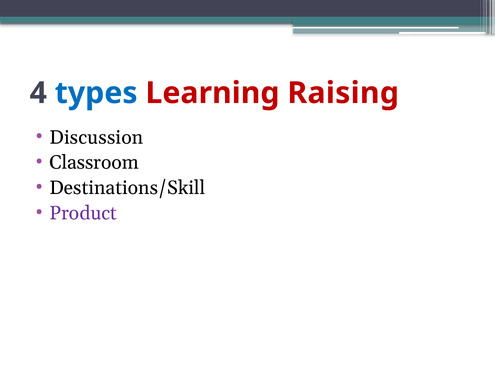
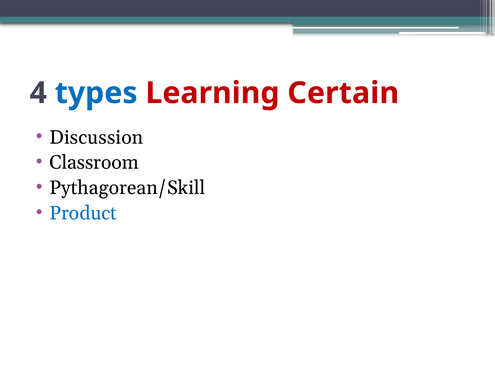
Raising: Raising -> Certain (343, 93)
Destinations/Skill: Destinations/Skill -> Pythagorean/Skill (127, 187)
Product colour: purple -> blue (83, 213)
